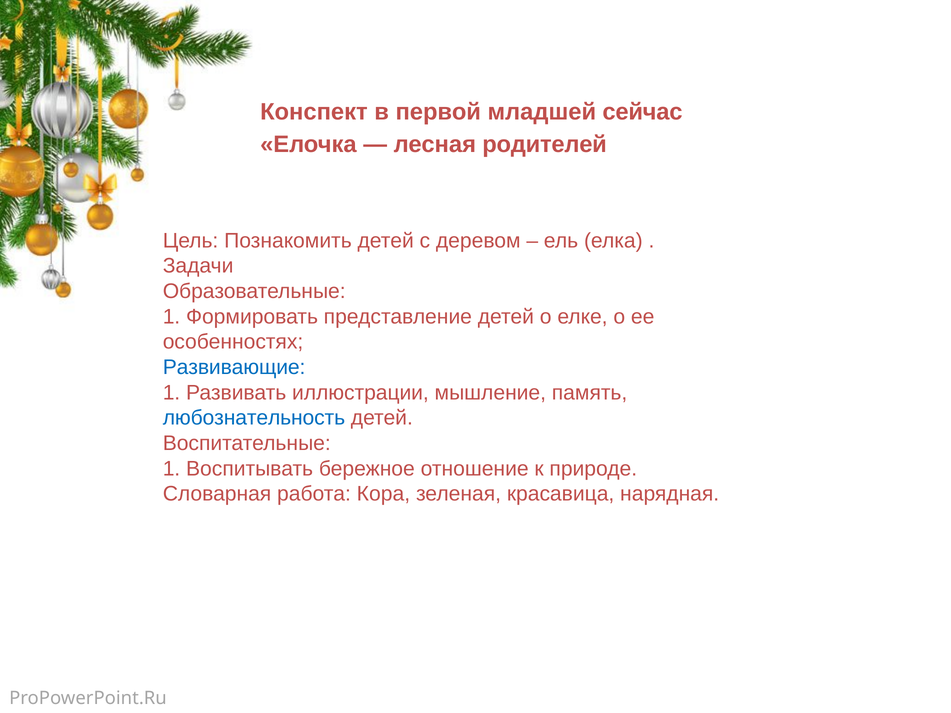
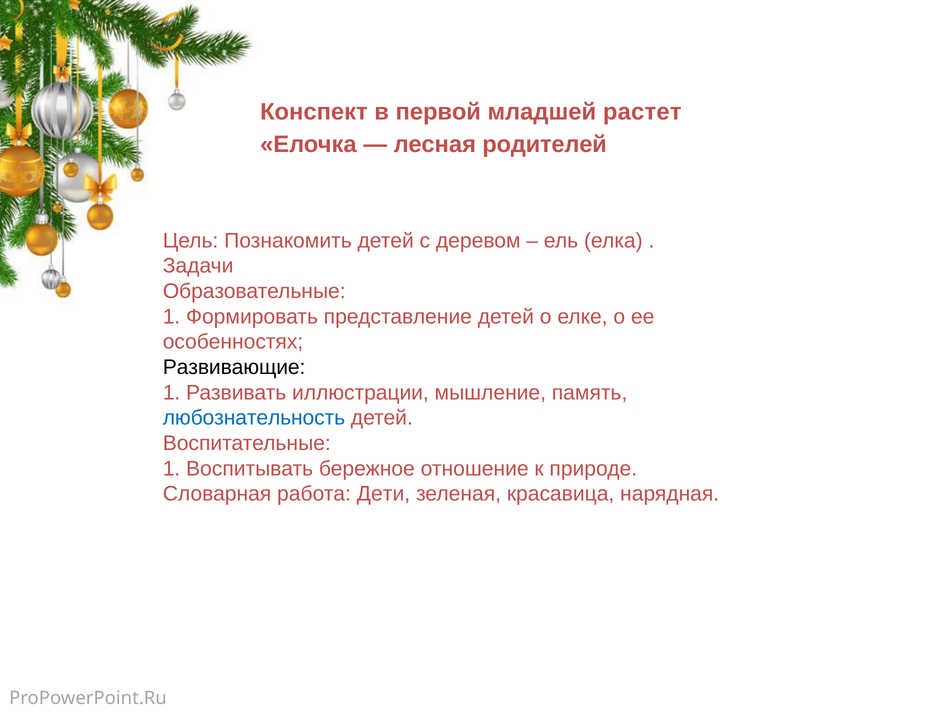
сейчас: сейчас -> растет (642, 112)
Развивающие colour: blue -> black (234, 367)
Кора: Кора -> Дети (383, 494)
